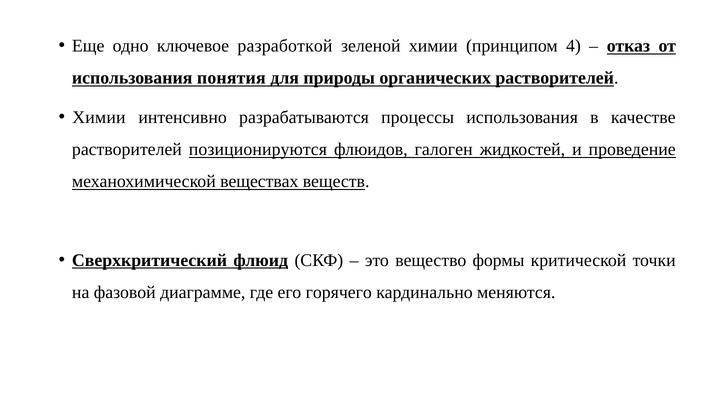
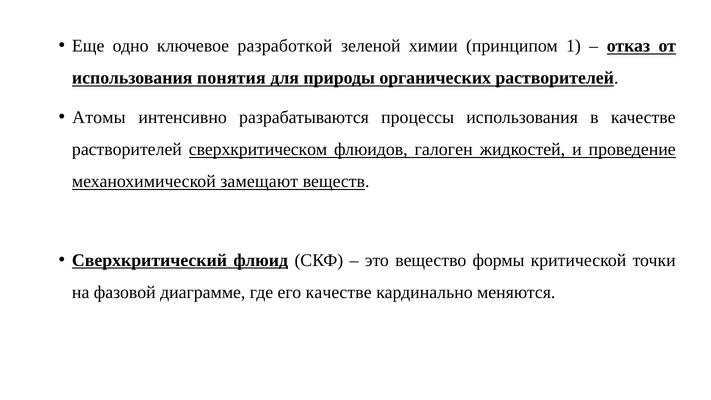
4: 4 -> 1 (574, 46)
Химии: Химии -> Атомы (99, 117)
позиционируются: позиционируются -> сверхкритическом (258, 149)
веществах: веществах -> замещают (259, 181)
его горячего: горячего -> качестве (339, 292)
